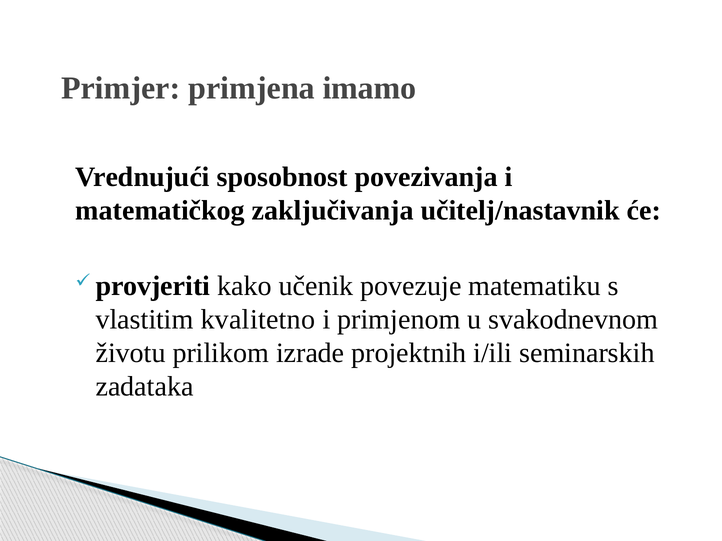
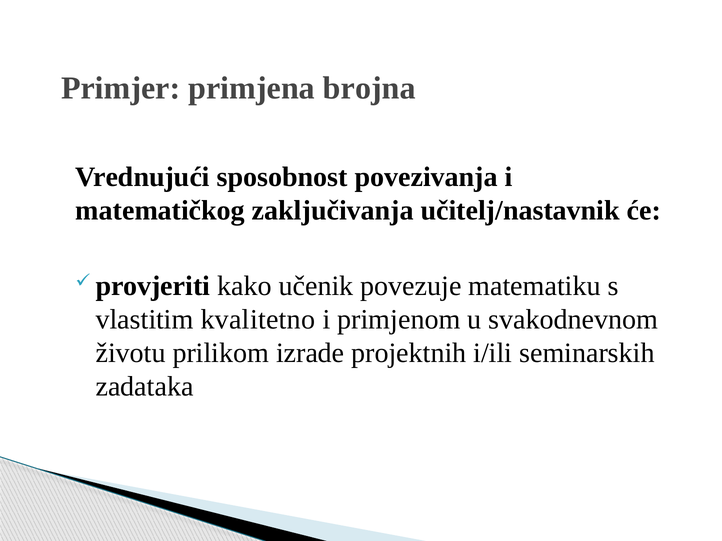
imamo: imamo -> brojna (369, 88)
